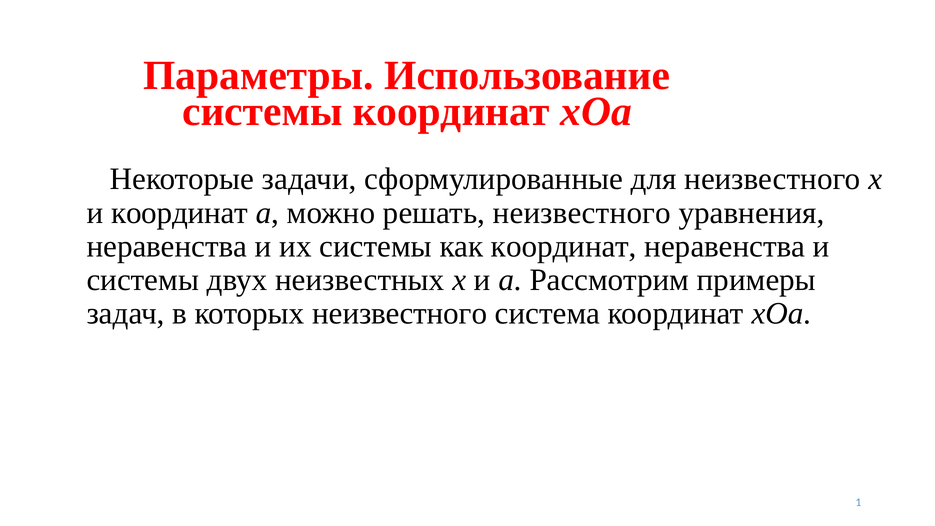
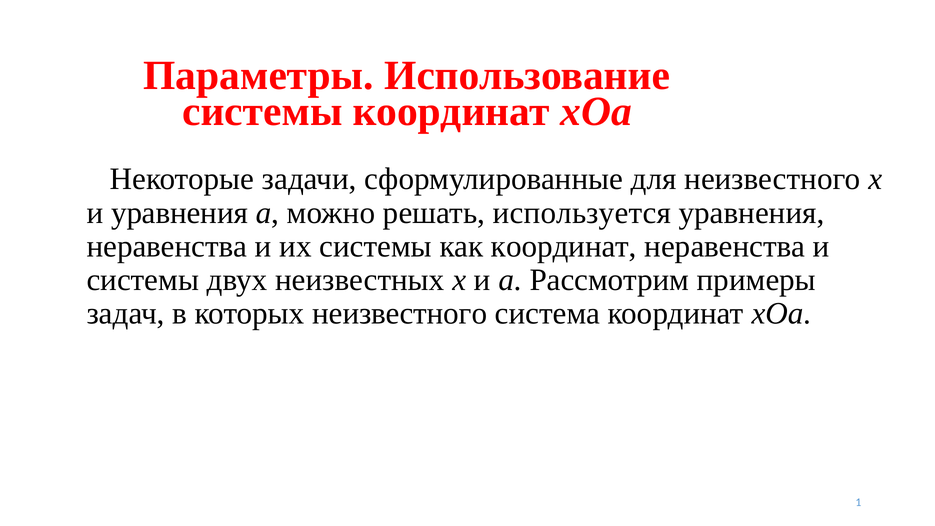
и координат: координат -> уравнения (179, 213)
решать неизвестного: неизвестного -> используется (582, 213)
